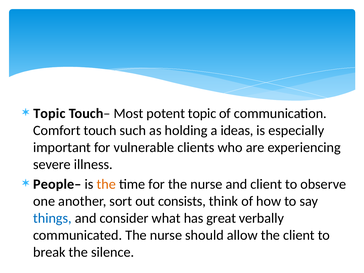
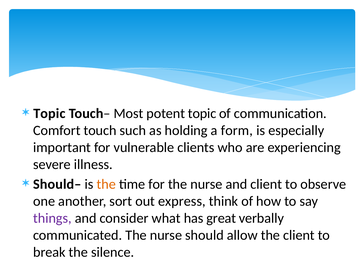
ideas: ideas -> form (237, 130)
People–: People– -> Should– (57, 184)
consists: consists -> express (182, 201)
things colour: blue -> purple (52, 218)
